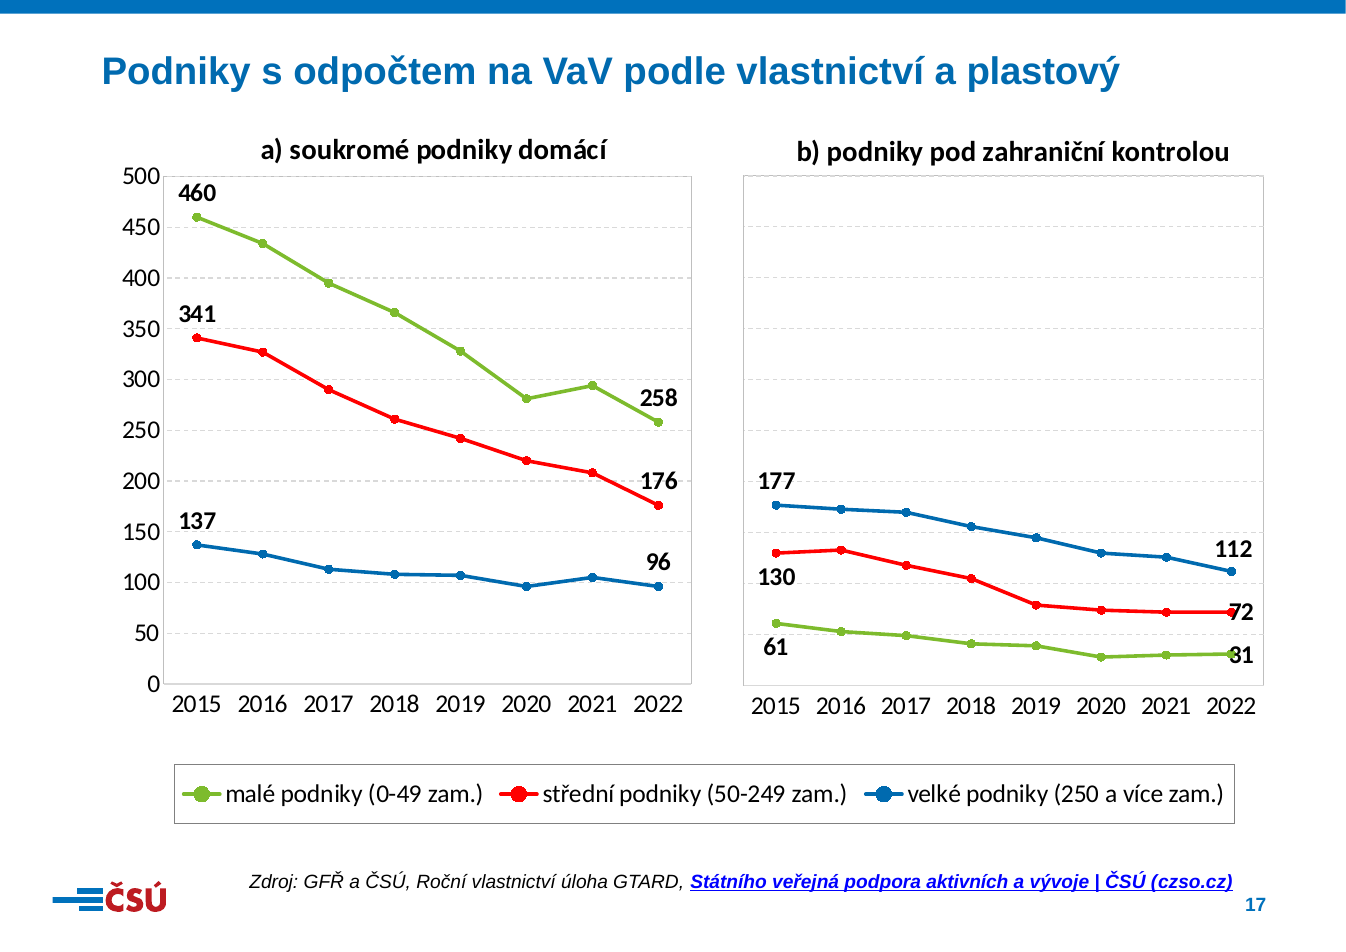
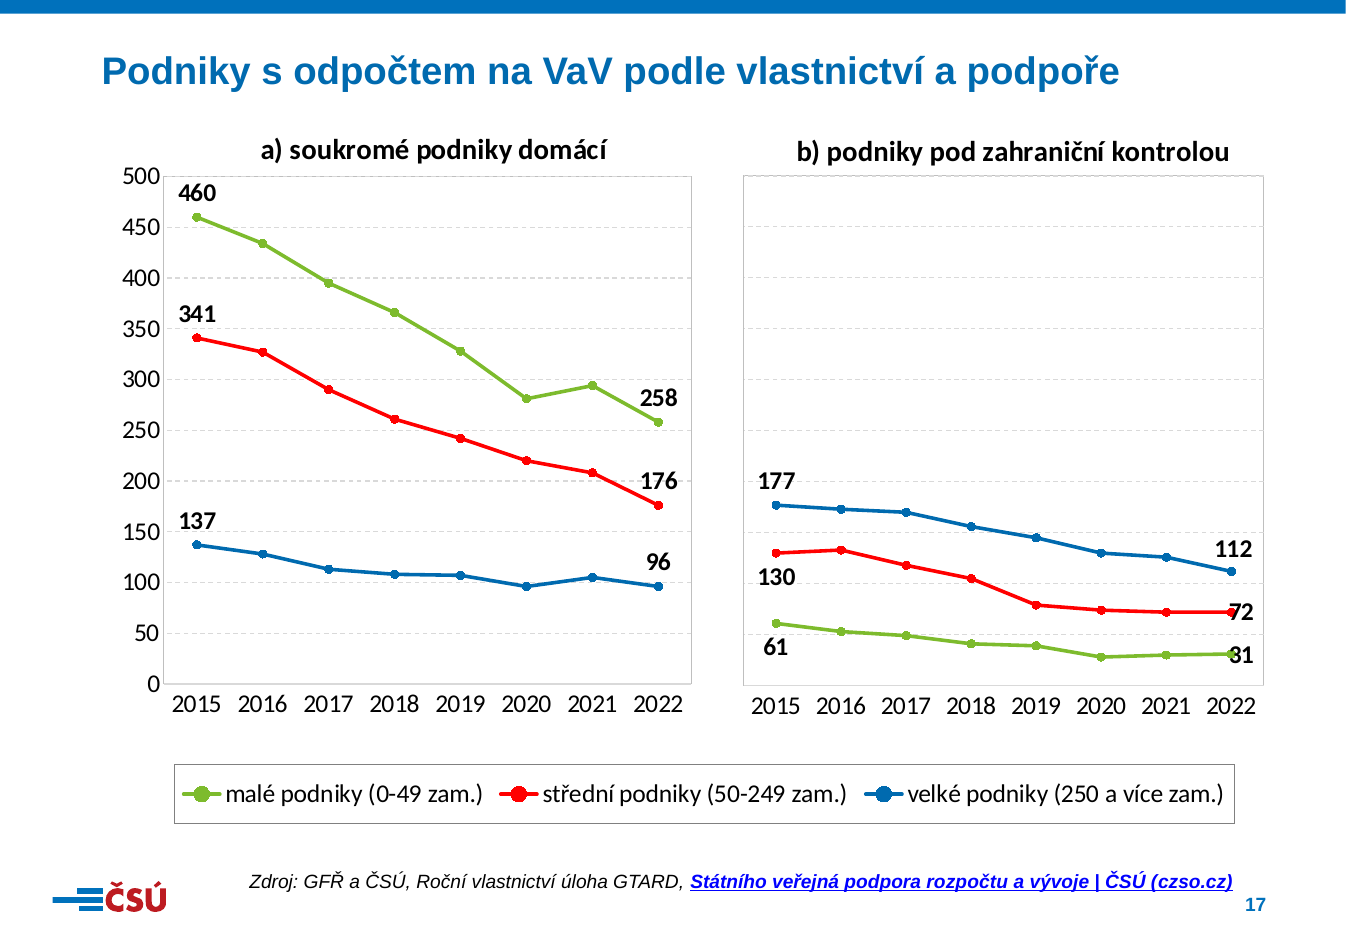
plastový: plastový -> podpoře (1043, 72)
aktivních: aktivních -> rozpočtu (967, 882)
